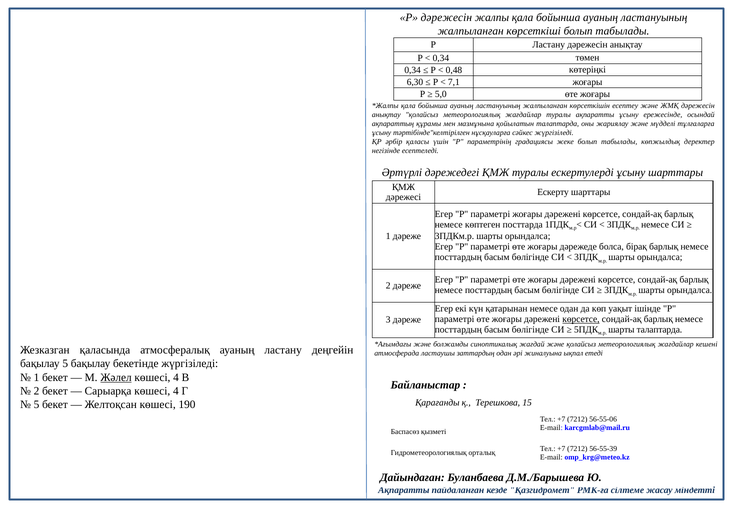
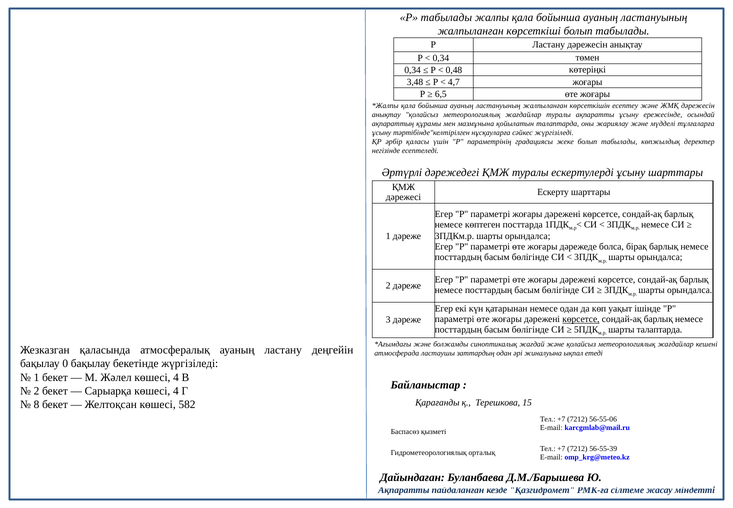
Р дәрежесін: дәрежесін -> табылады (446, 17)
6,30: 6,30 -> 3,48 (415, 82)
7,1: 7,1 -> 4,7 (454, 82)
5,0: 5,0 -> 6,5 (441, 94)
бақылау 5: 5 -> 0 (65, 363)
Жәлел underline: present -> none (116, 377)
5: 5 -> 8 (37, 404)
190: 190 -> 582 (187, 404)
